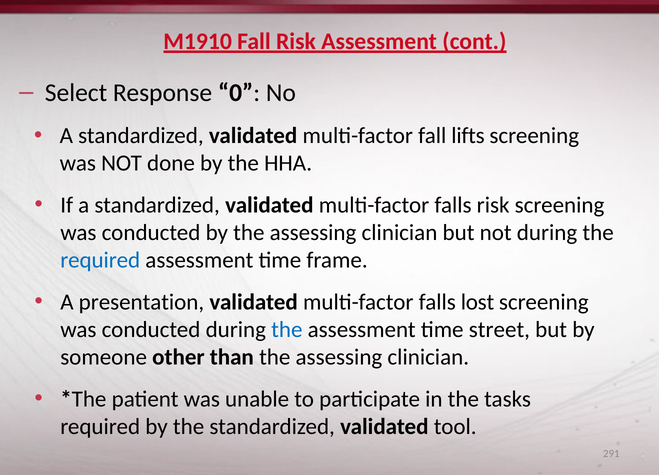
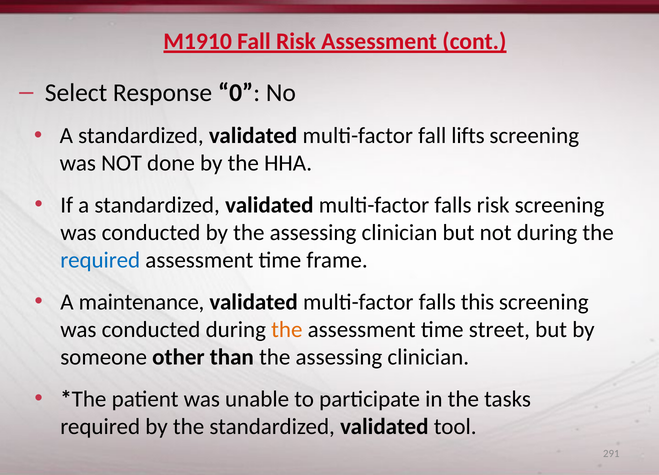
presentation: presentation -> maintenance (142, 302)
lost: lost -> this (477, 302)
the colour: blue -> orange (287, 329)
